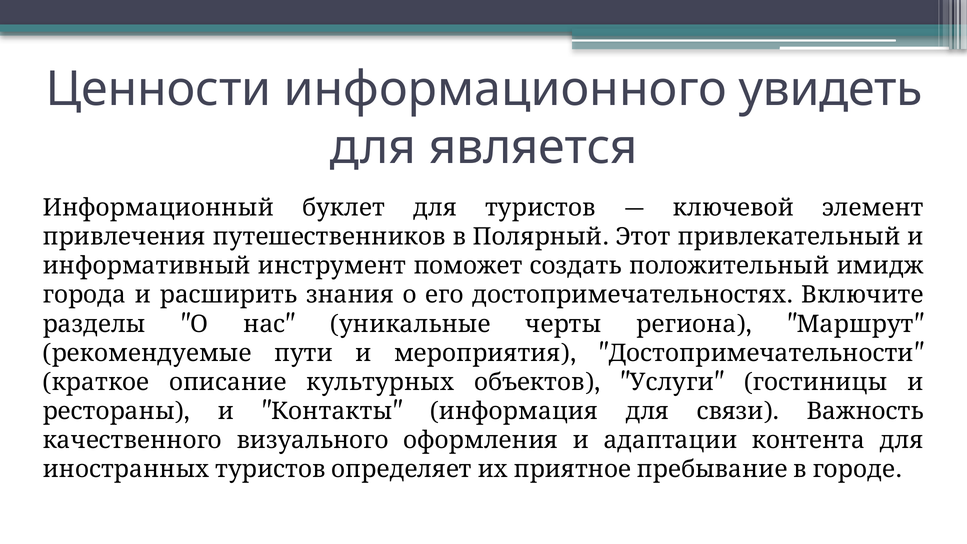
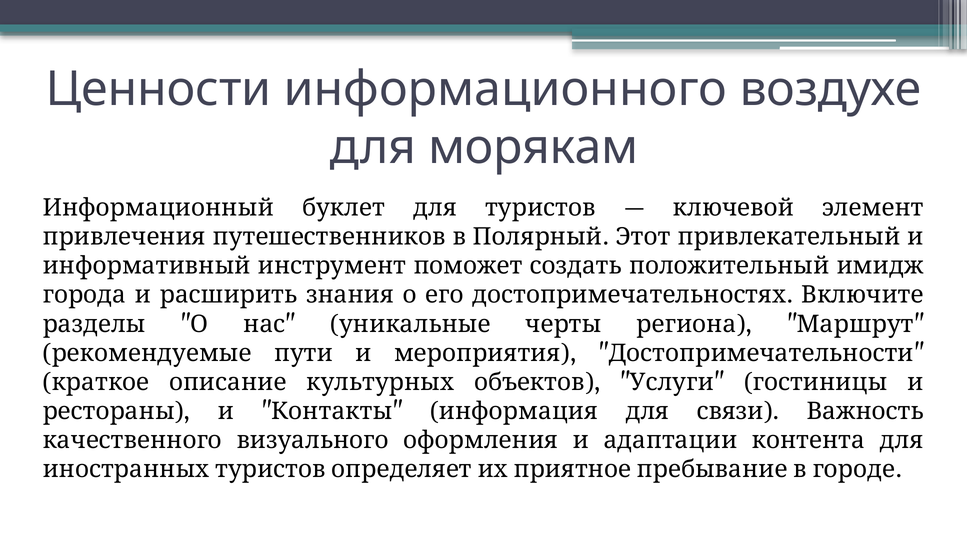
увидеть: увидеть -> воздухе (831, 89)
является: является -> морякам (533, 147)
